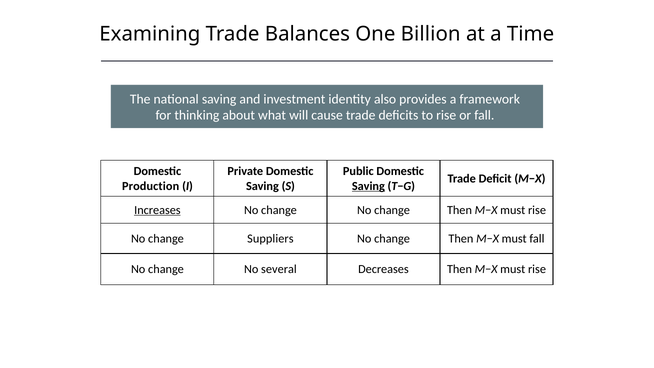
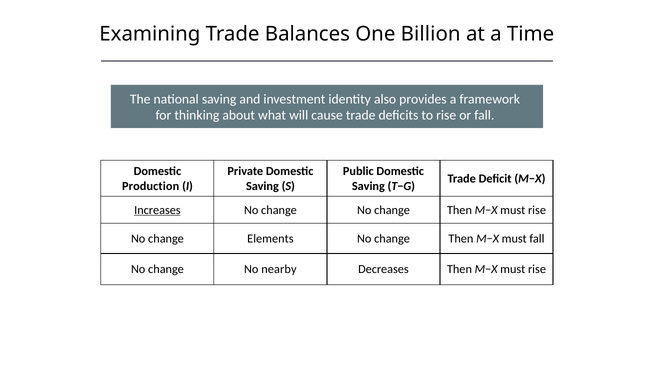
Saving underline: present -> none (368, 186)
Suppliers: Suppliers -> Elements (270, 238)
several: several -> nearby (279, 269)
